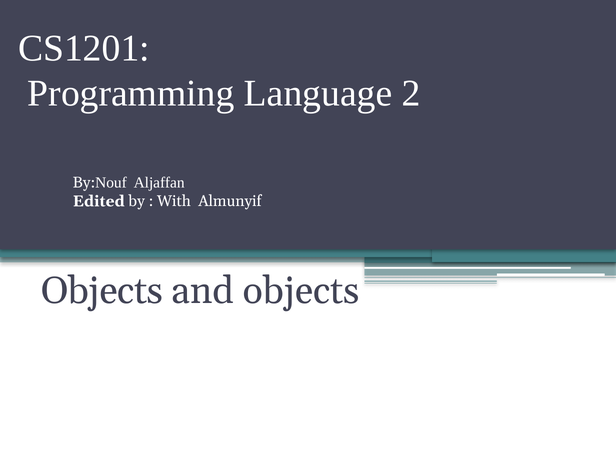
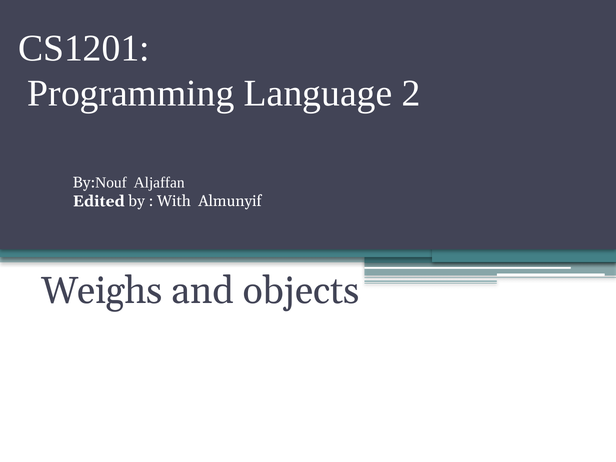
Objects: Objects -> Weighs (102, 291)
